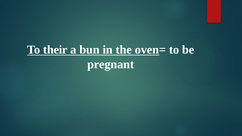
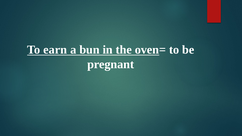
their: their -> earn (55, 50)
